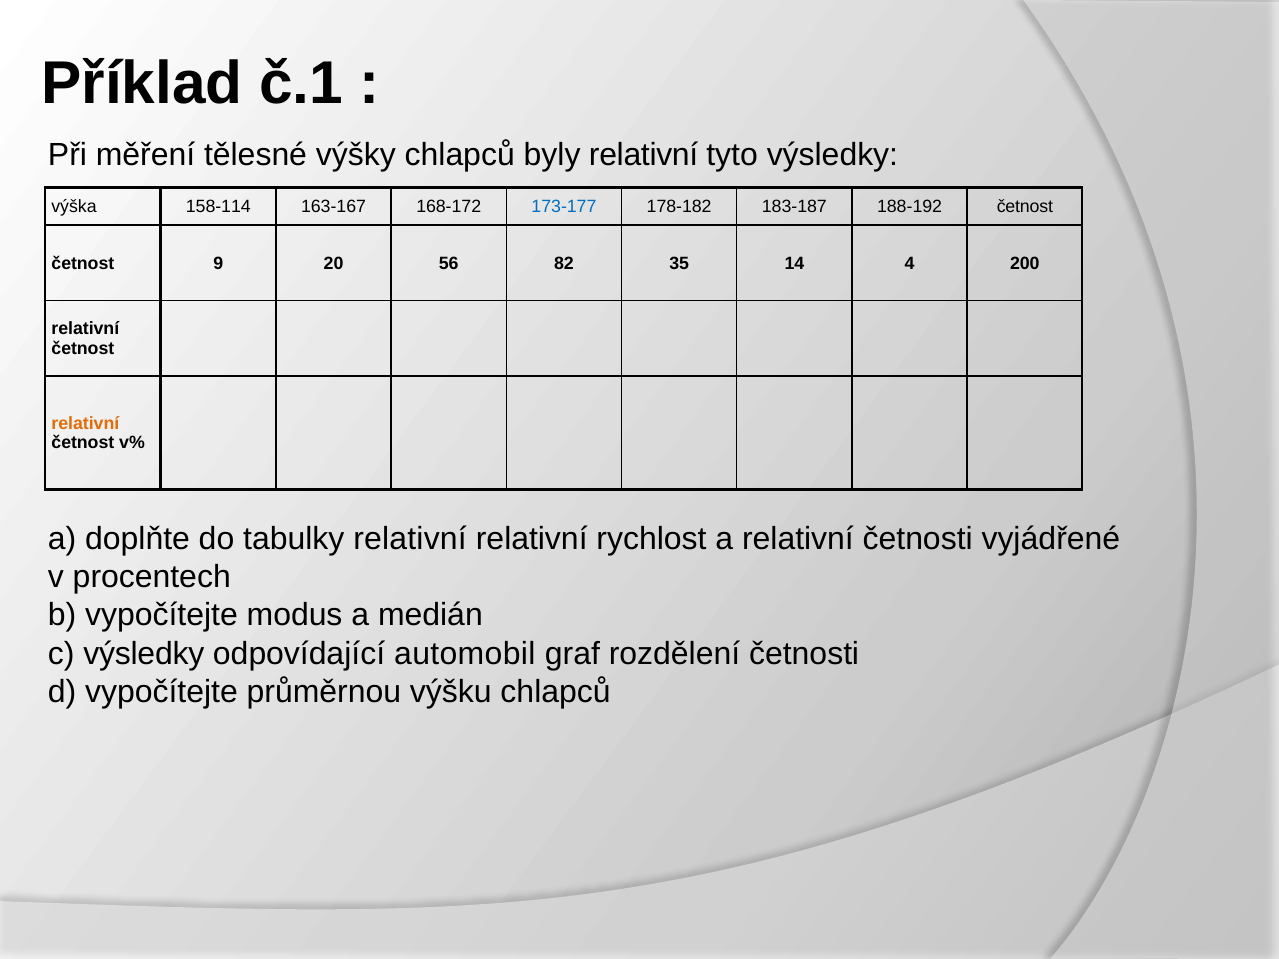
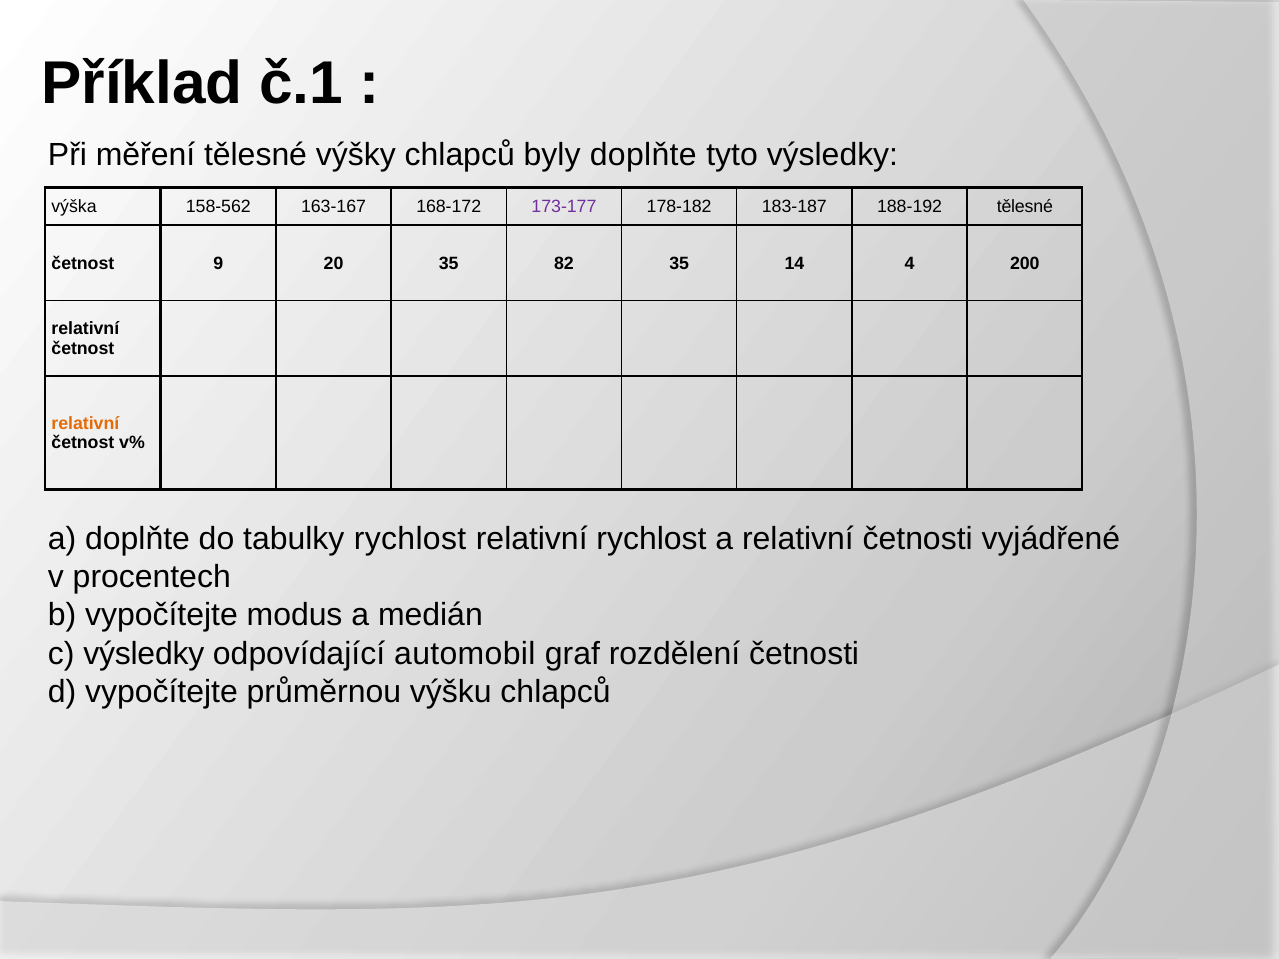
byly relativní: relativní -> doplňte (643, 155)
158-114: 158-114 -> 158-562 (218, 207)
173-177 colour: blue -> purple (564, 207)
188-192 četnost: četnost -> tělesné (1025, 207)
20 56: 56 -> 35 (449, 263)
tabulky relativní: relativní -> rychlost (410, 539)
